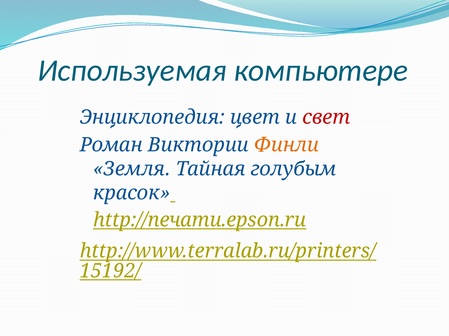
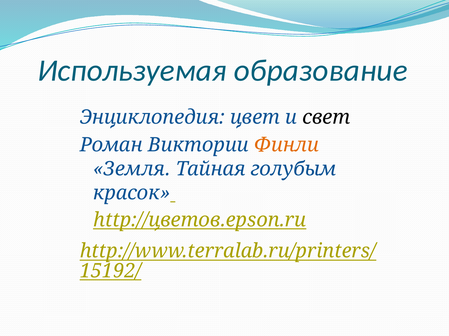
компьютере: компьютере -> образование (321, 71)
свет colour: red -> black (326, 117)
http://печати.epson.ru: http://печати.epson.ru -> http://цветов.epson.ru (200, 220)
